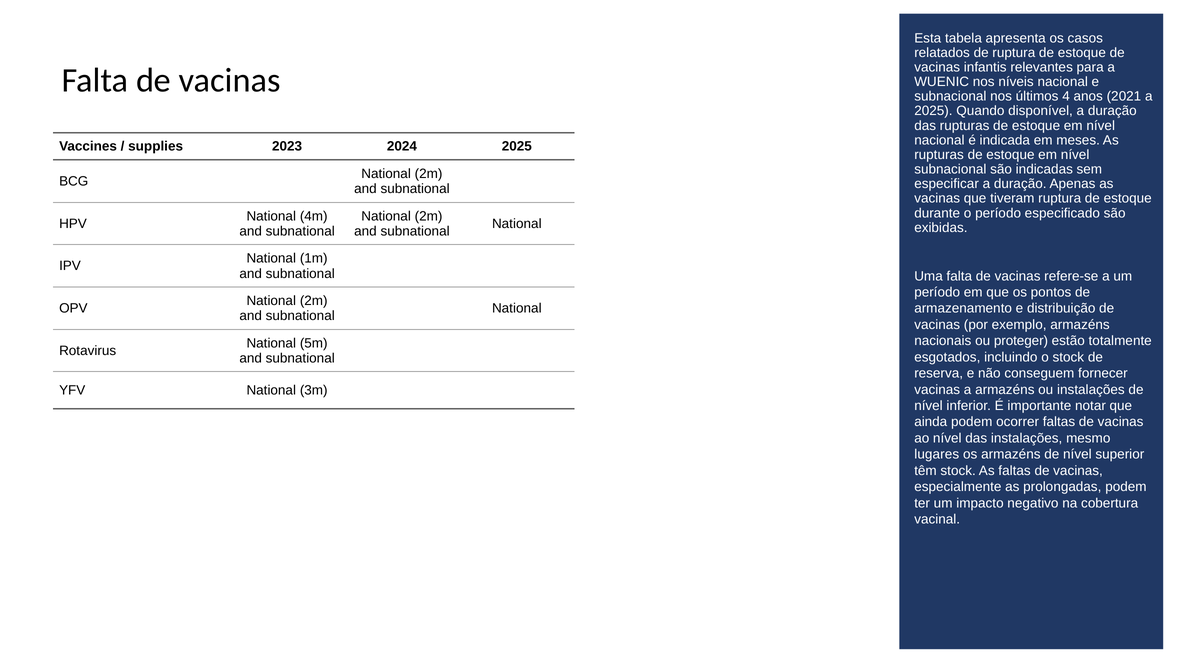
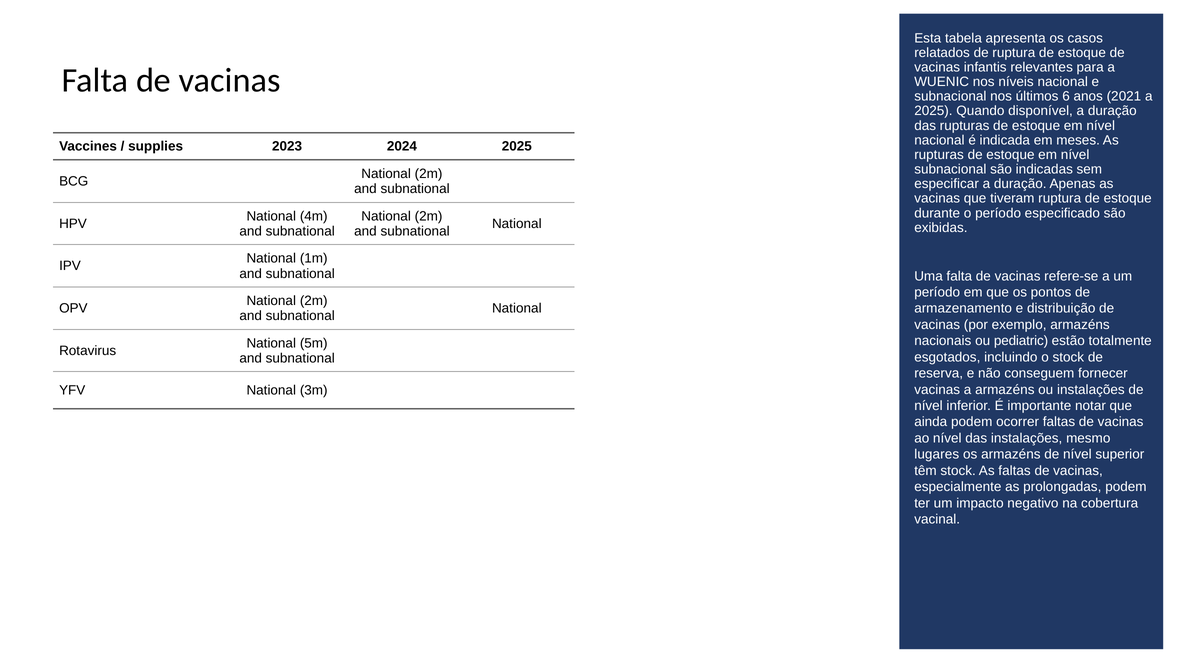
4: 4 -> 6 (1066, 96)
proteger: proteger -> pediatric (1021, 341)
